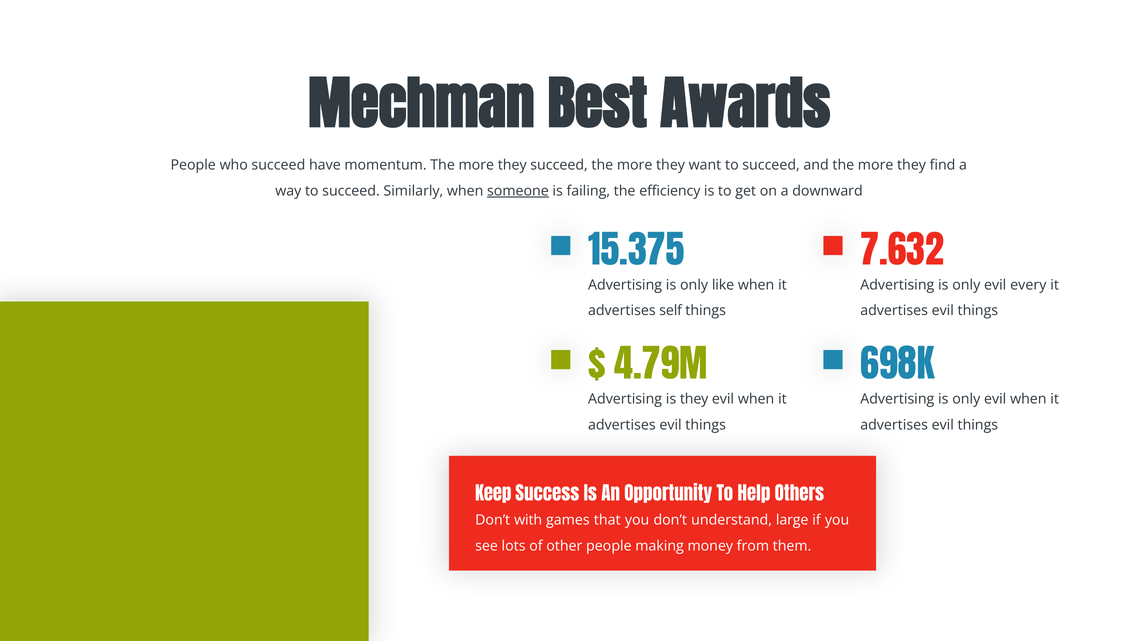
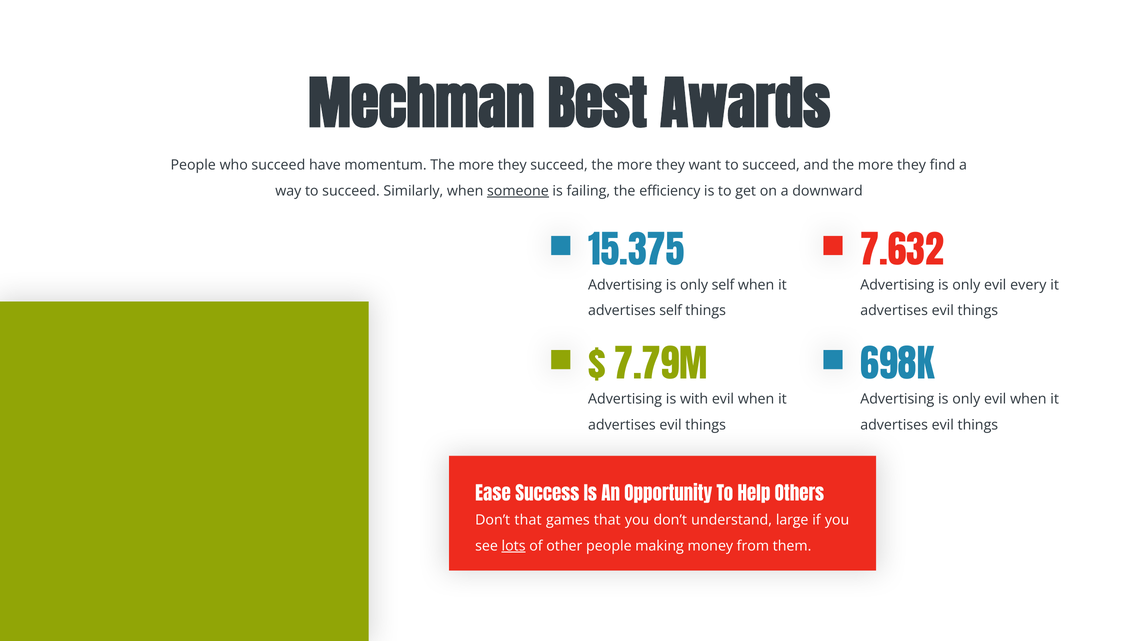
only like: like -> self (723, 285)
4.79M: 4.79M -> 7.79M (661, 366)
is they: they -> with (694, 399)
Keep: Keep -> Ease (493, 494)
Don’t with: with -> that (528, 520)
lots underline: none -> present (514, 546)
